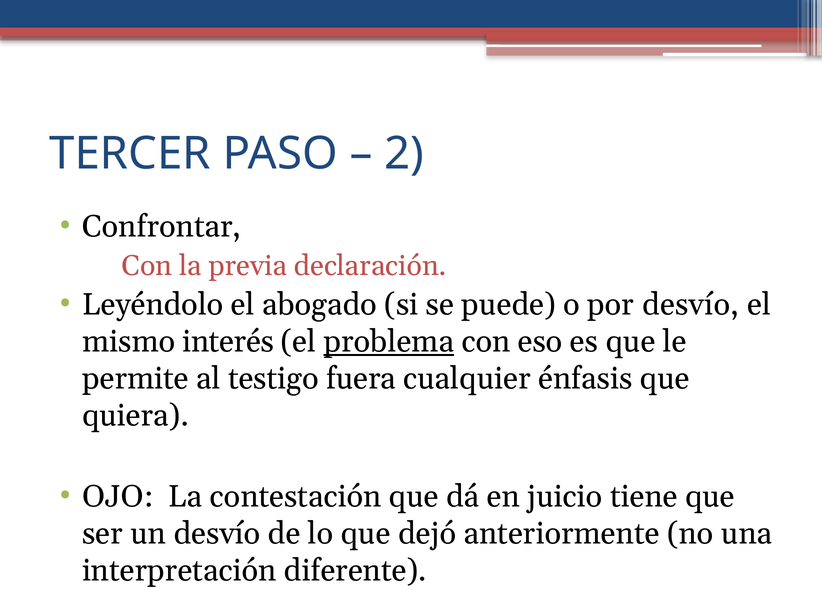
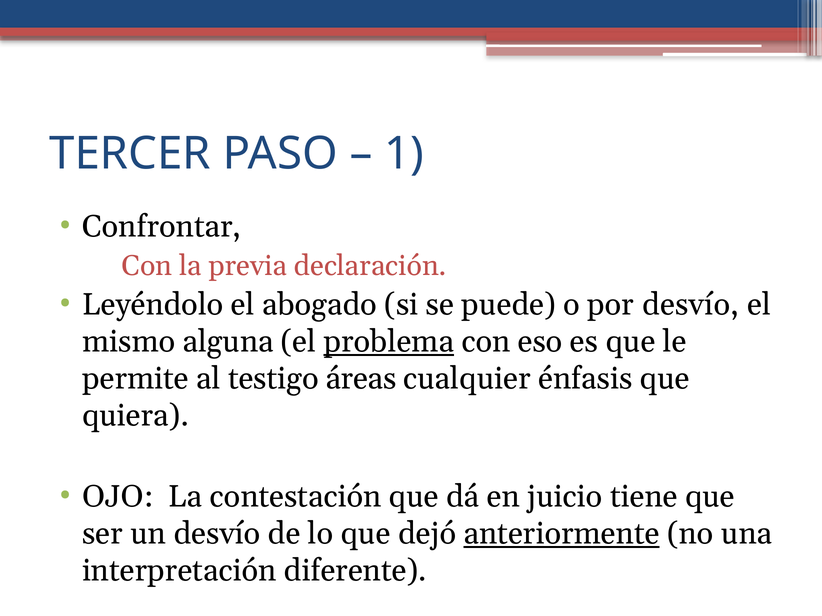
2: 2 -> 1 (404, 154)
interés: interés -> alguna (228, 342)
fuera: fuera -> áreas (361, 379)
anteriormente underline: none -> present (562, 534)
